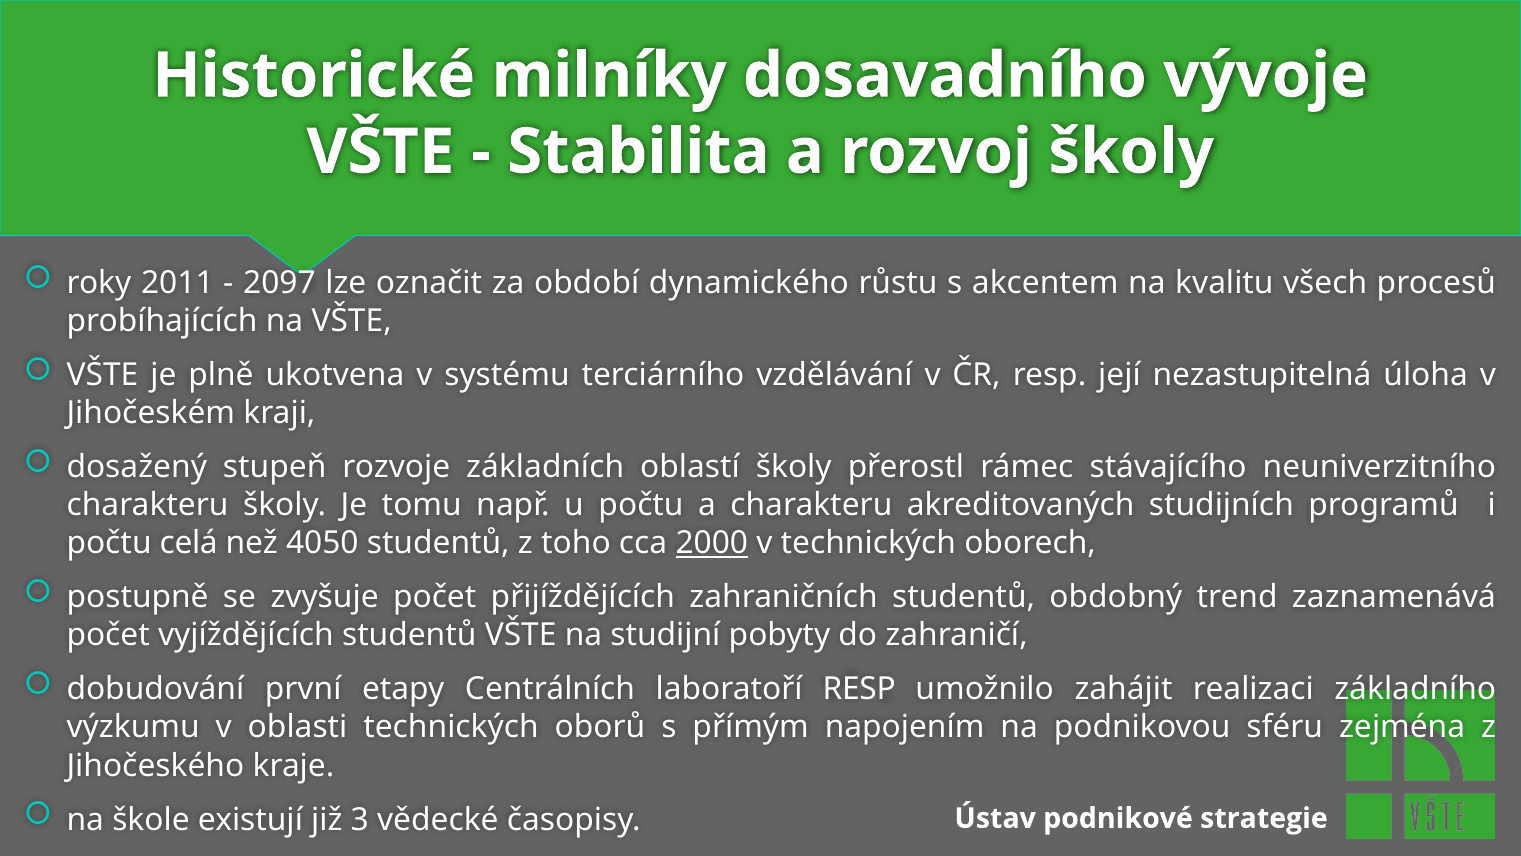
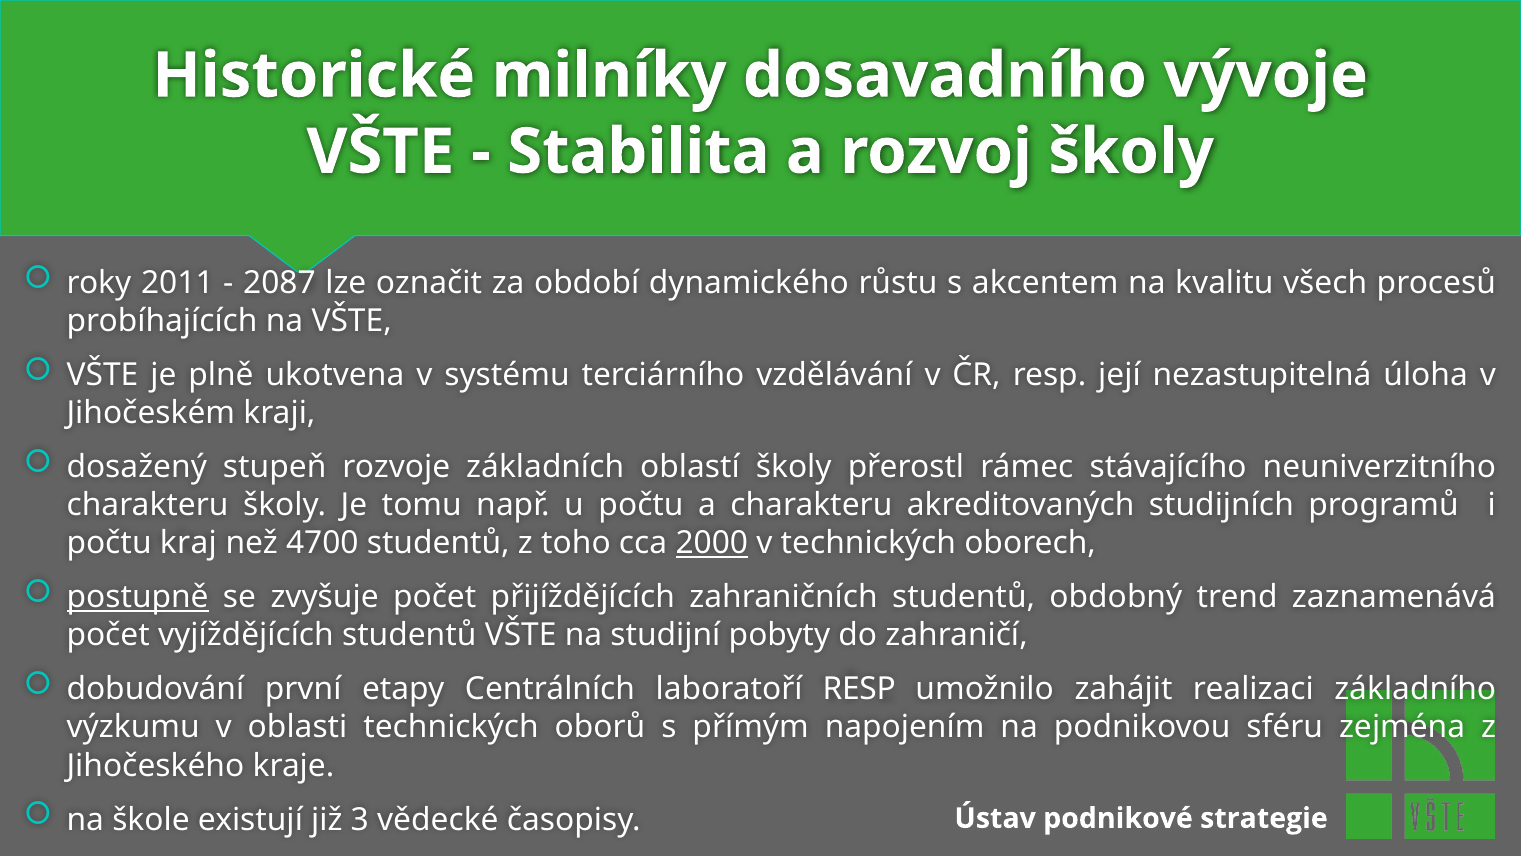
2097: 2097 -> 2087 (279, 283)
celá: celá -> kraj (188, 543)
4050: 4050 -> 4700 (322, 543)
postupně underline: none -> present (138, 597)
